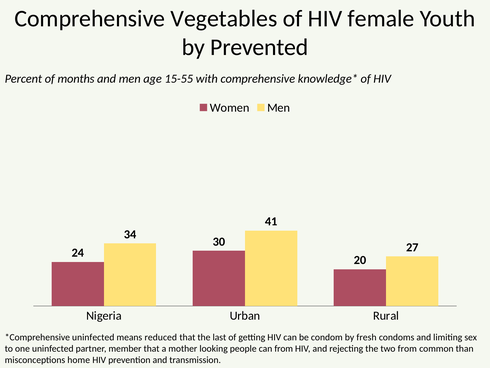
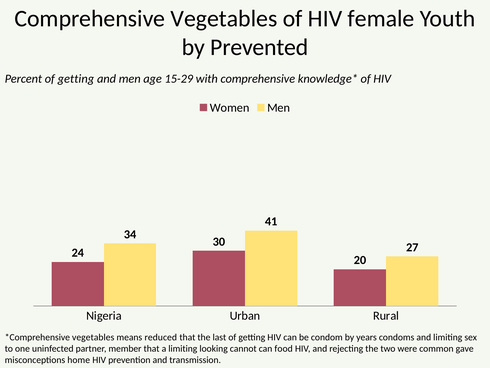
Percent of months: months -> getting (76, 79)
15-55: 15-55 -> 15-29 (179, 79)
uninfected: uninfected -> vegetables (93, 337)
fresh: fresh -> years (367, 337)
a mother: mother -> limiting (183, 348)
people: people -> cannot (243, 348)
can from: from -> food (284, 348)
two from: from -> were (407, 348)
than: than -> gave (465, 348)
